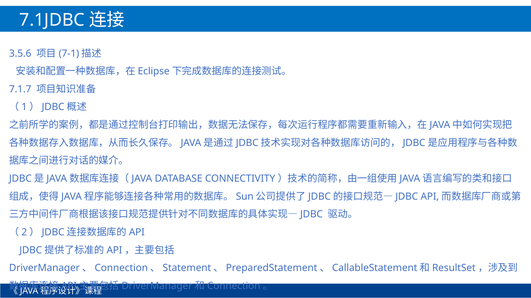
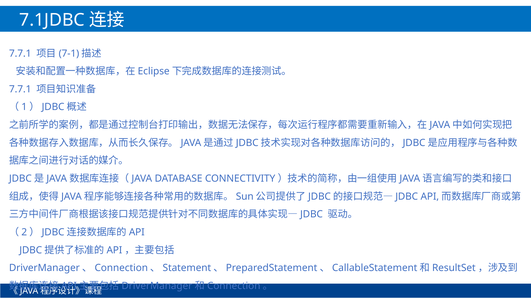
3.5.6: 3.5.6 -> 7.7.1 (20, 54)
7.1.7: 7.1.7 -> 7.7.1 (20, 89)
